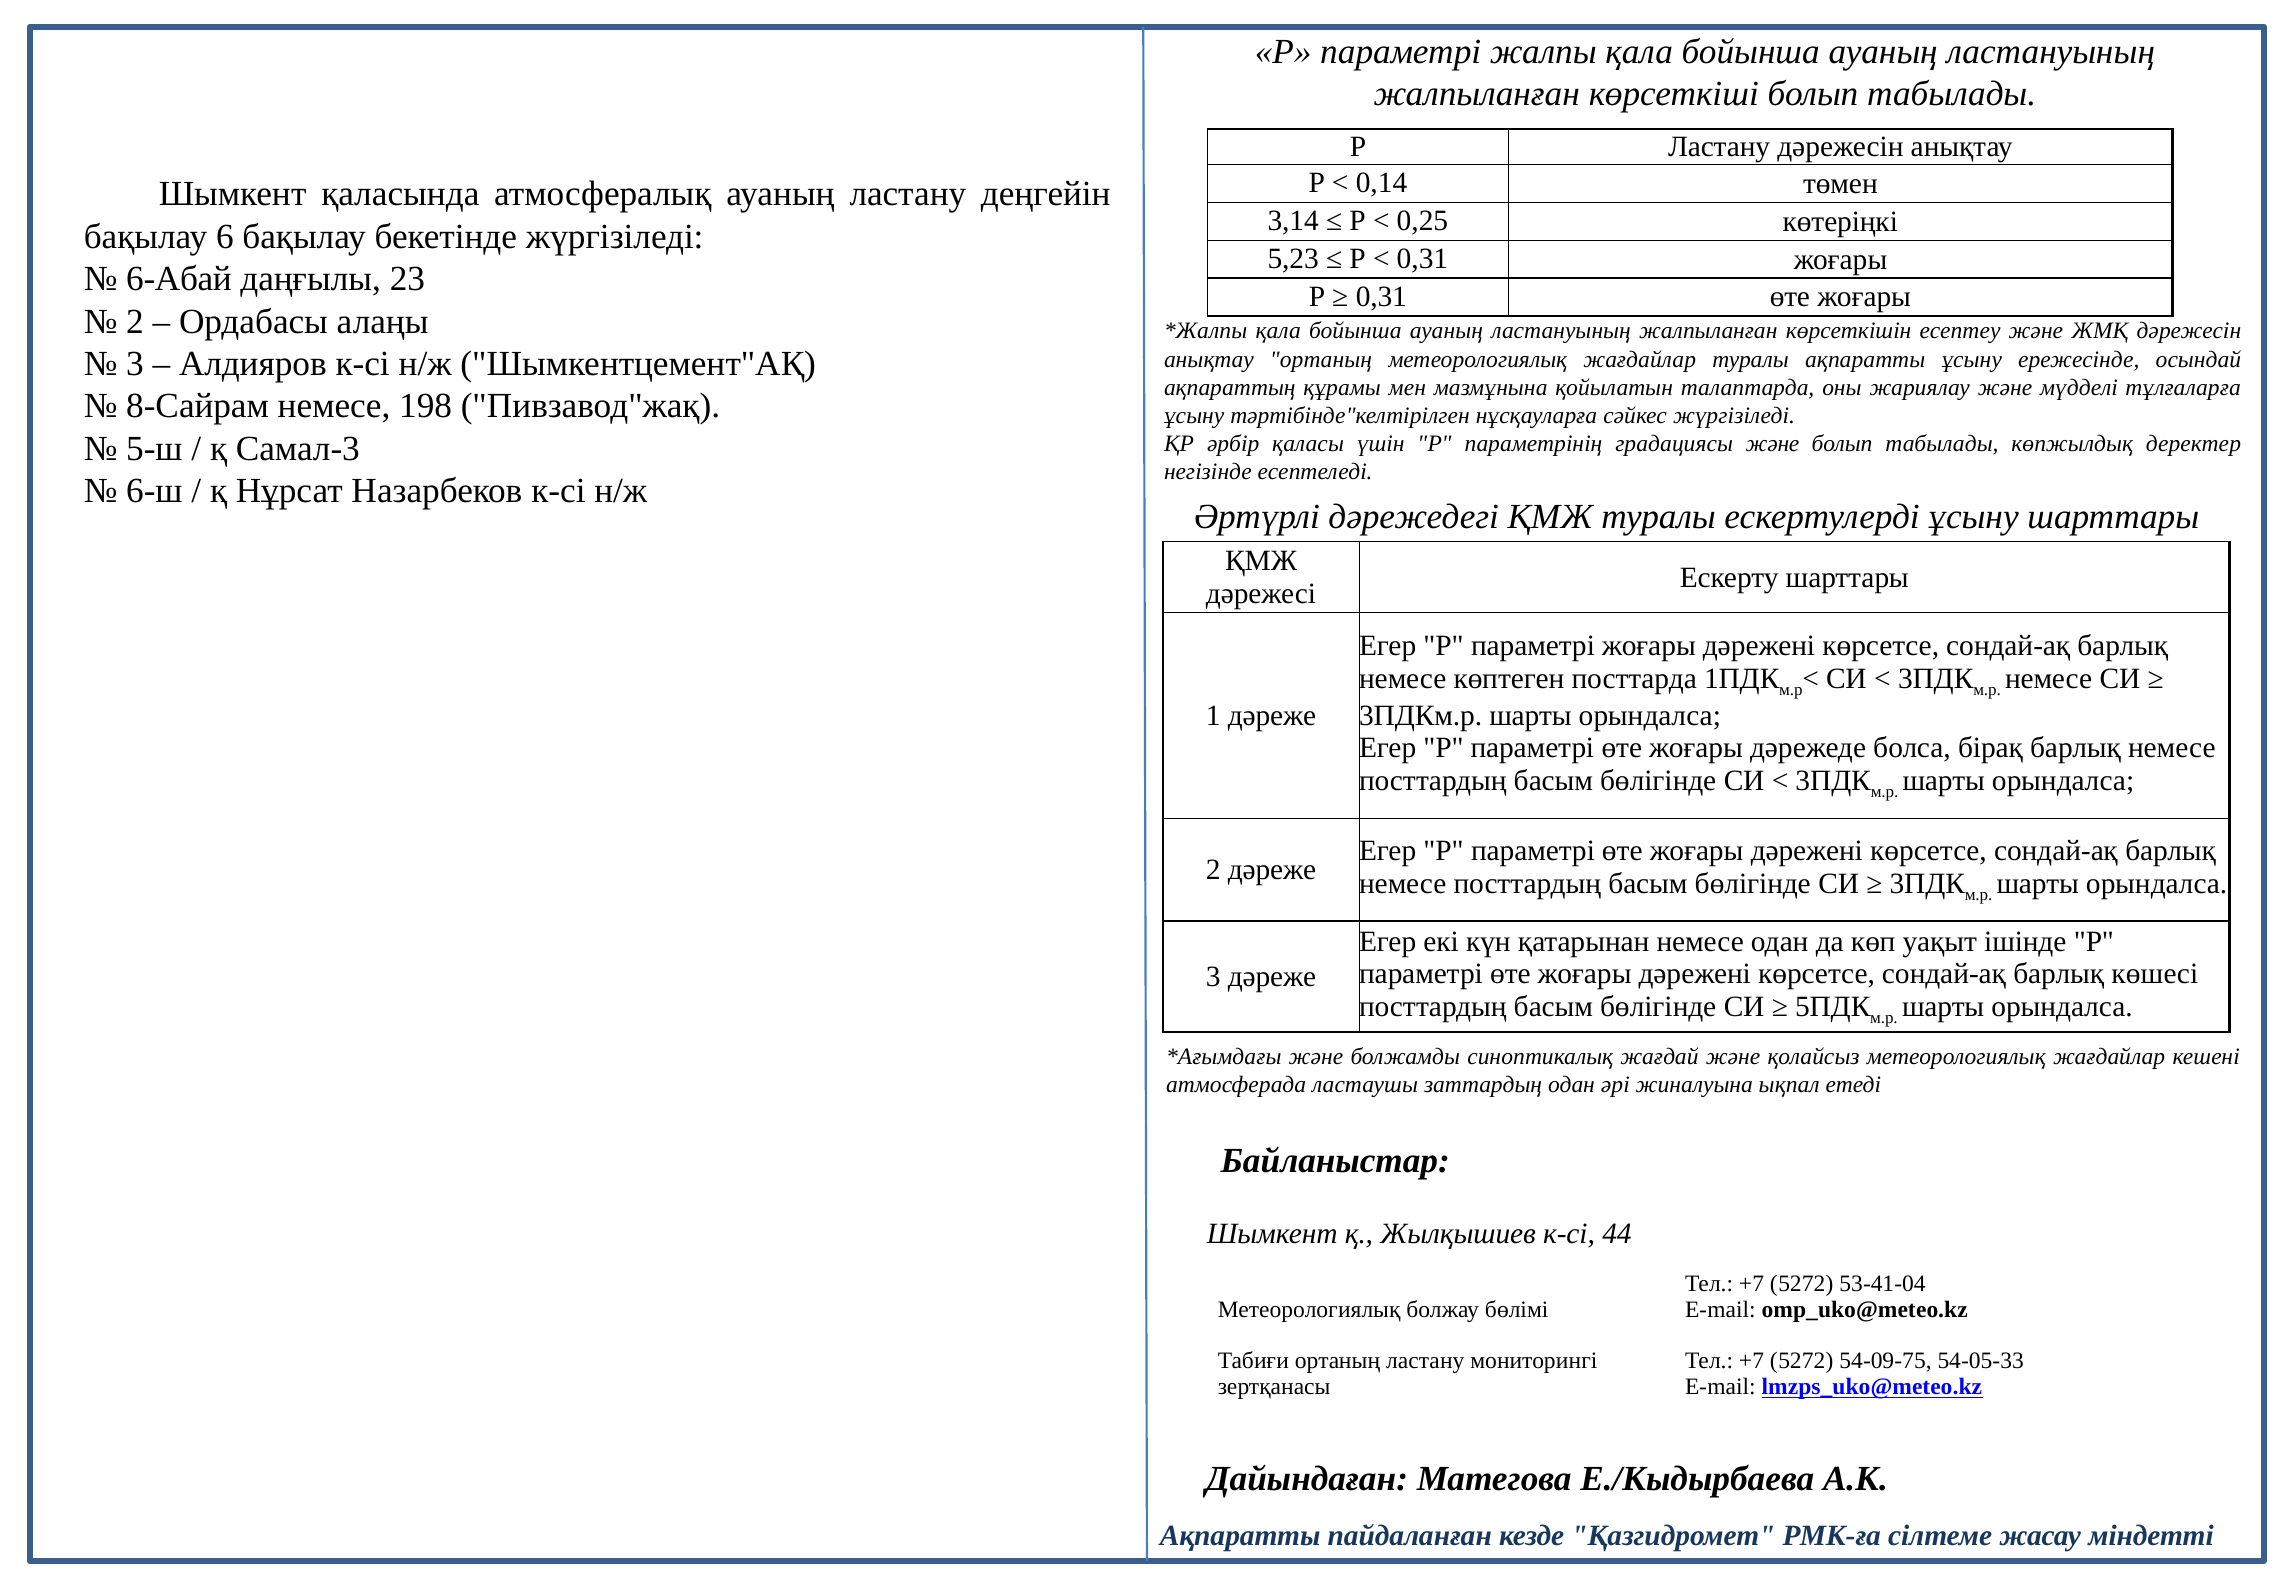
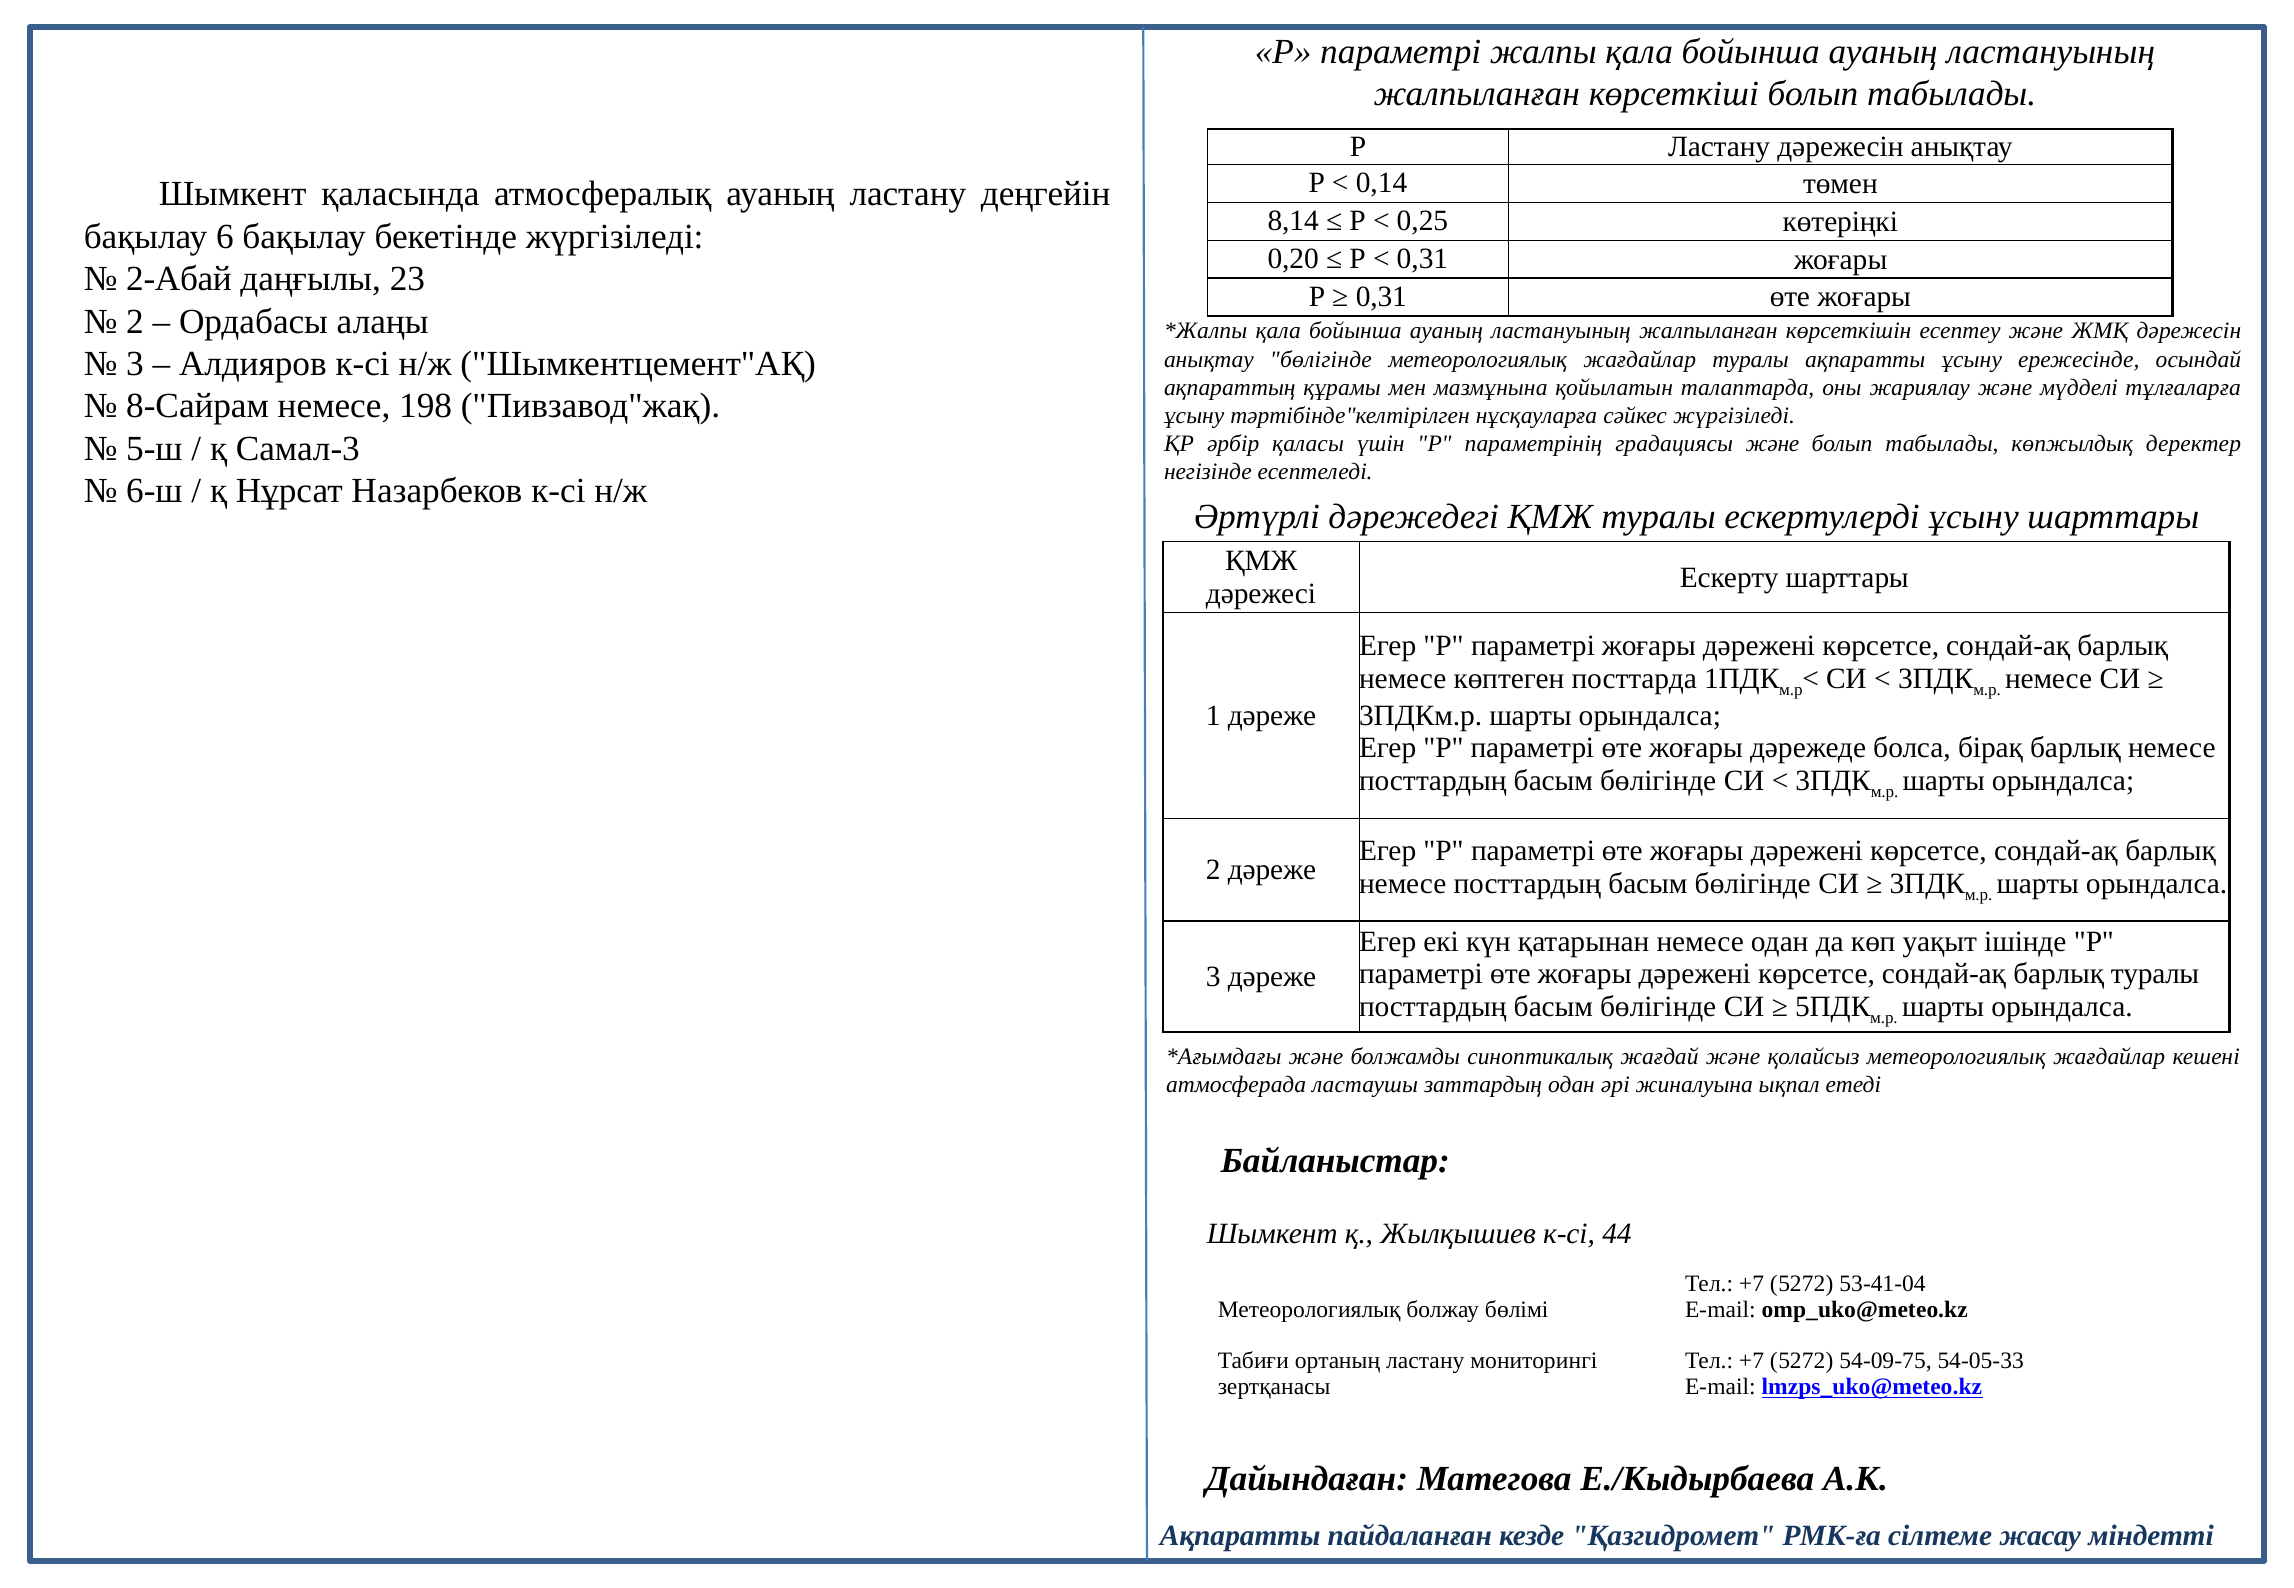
3,14: 3,14 -> 8,14 (1293, 221)
5,23: 5,23 -> 0,20 (1293, 259)
6-Абай: 6-Абай -> 2-Абай (179, 279)
анықтау ортаның: ортаның -> бөлігінде (1321, 359)
барлық көшесі: көшесі -> туралы (2155, 974)
